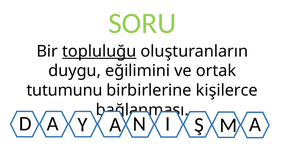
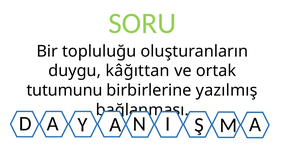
topluluğu underline: present -> none (99, 51)
eğilimini: eğilimini -> kâğıttan (138, 71)
kişilerce: kişilerce -> yazılmış (227, 90)
